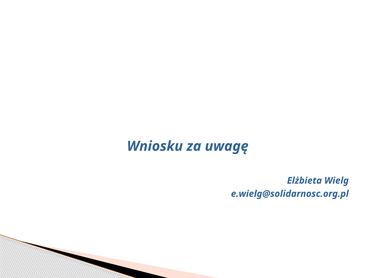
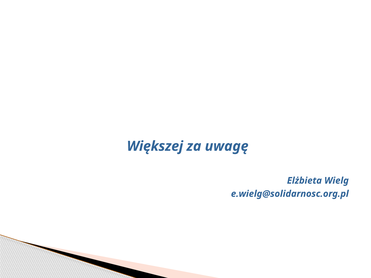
Wniosku: Wniosku -> Większej (155, 146)
